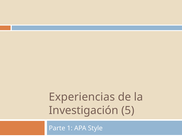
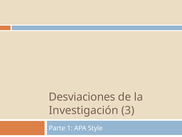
Experiencias: Experiencias -> Desviaciones (82, 97)
5: 5 -> 3 (128, 110)
